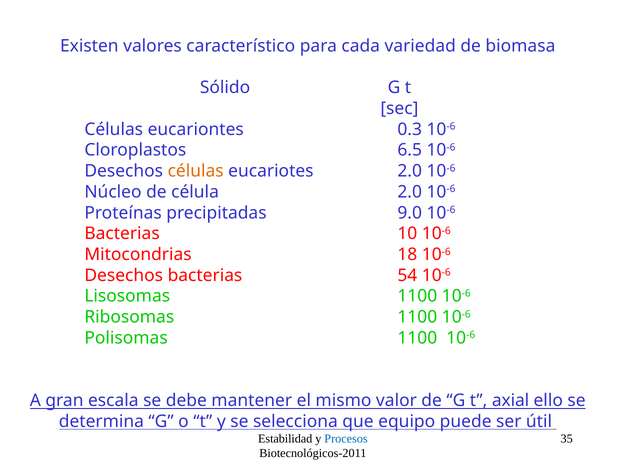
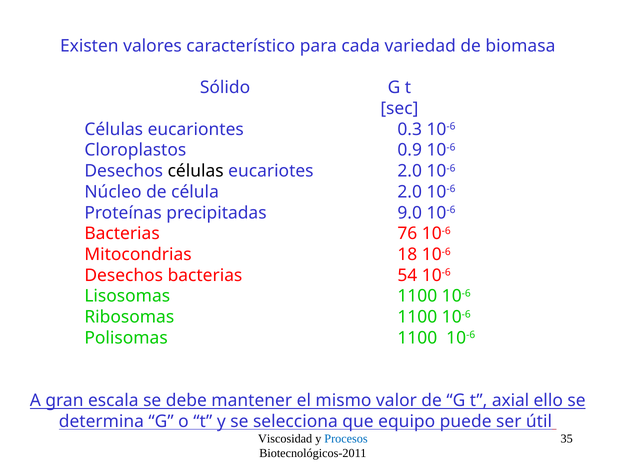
6.5: 6.5 -> 0.9 (410, 150)
células colour: orange -> black (196, 171)
10: 10 -> 76 (407, 234)
Estabilidad: Estabilidad -> Viscosidad (285, 439)
